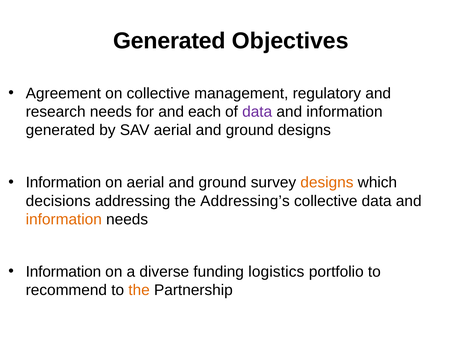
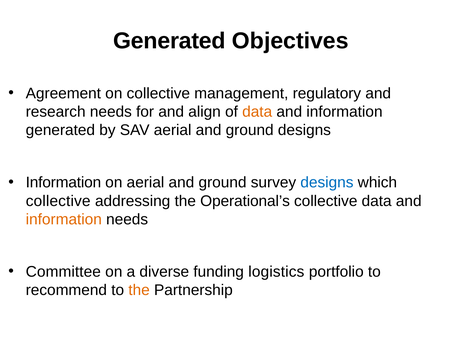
each: each -> align (205, 112)
data colour: purple -> orange (257, 112)
designs colour: orange -> blue (327, 183)
decisions: decisions -> collective (58, 201)
Addressing’s: Addressing’s -> Operational’s (245, 201)
Information: Information -> Committee (63, 272)
